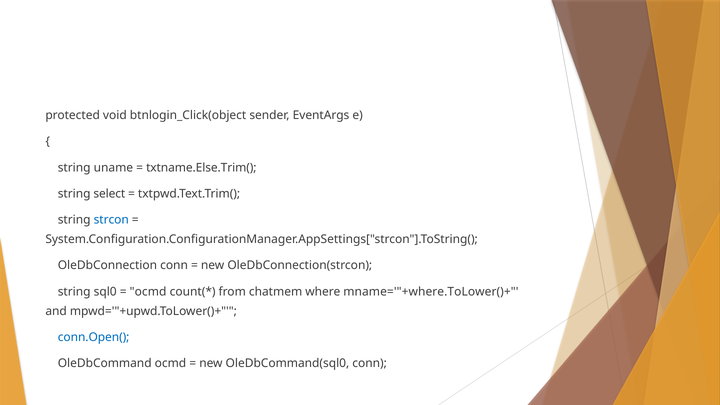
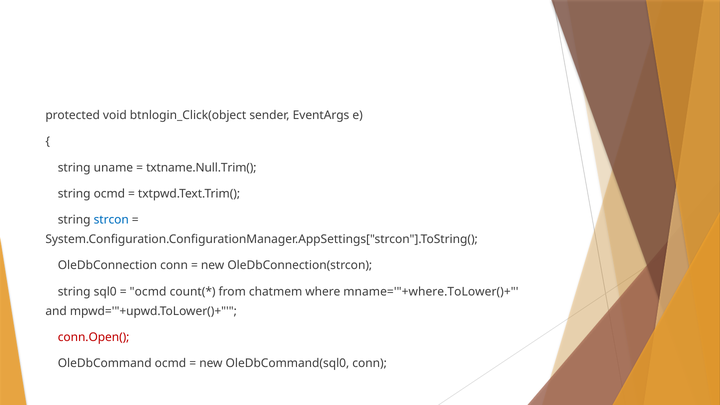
txtname.Else.Trim(: txtname.Else.Trim( -> txtname.Null.Trim( (201, 168)
string select: select -> ocmd (109, 194)
conn.Open( colour: blue -> red (94, 337)
